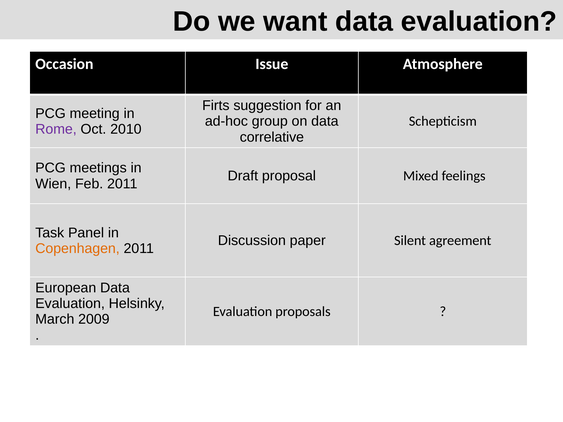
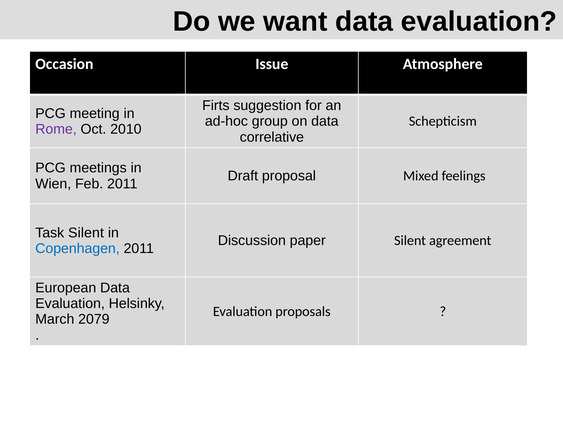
Task Panel: Panel -> Silent (86, 233)
Copenhagen colour: orange -> blue (78, 249)
2009: 2009 -> 2079 (94, 320)
